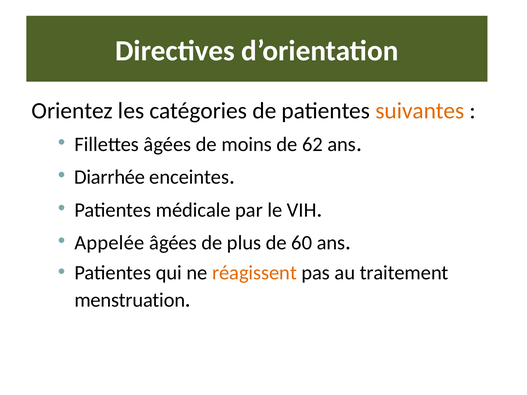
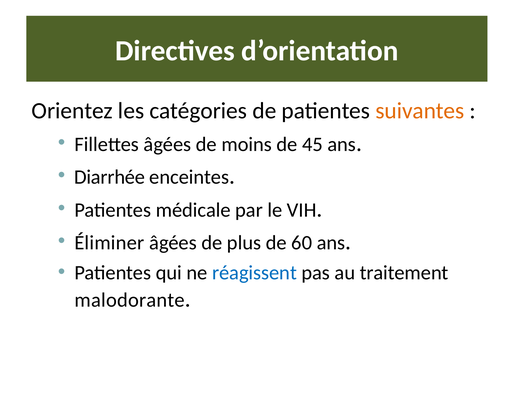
62: 62 -> 45 (312, 145)
Appelée: Appelée -> Éliminer (109, 243)
réagissent colour: orange -> blue (254, 273)
menstruation: menstruation -> malodorante (130, 300)
